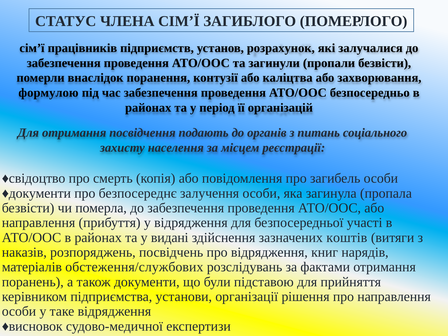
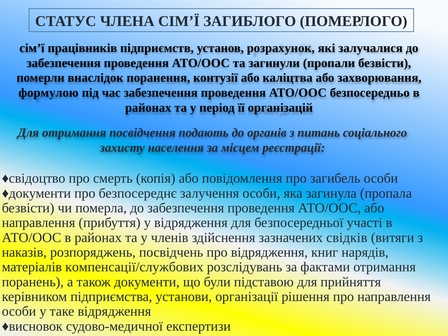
видані: видані -> членів (170, 238)
коштів: коштів -> свідків (347, 238)
обстеження/службових: обстеження/службових -> компенсації/службових (134, 267)
